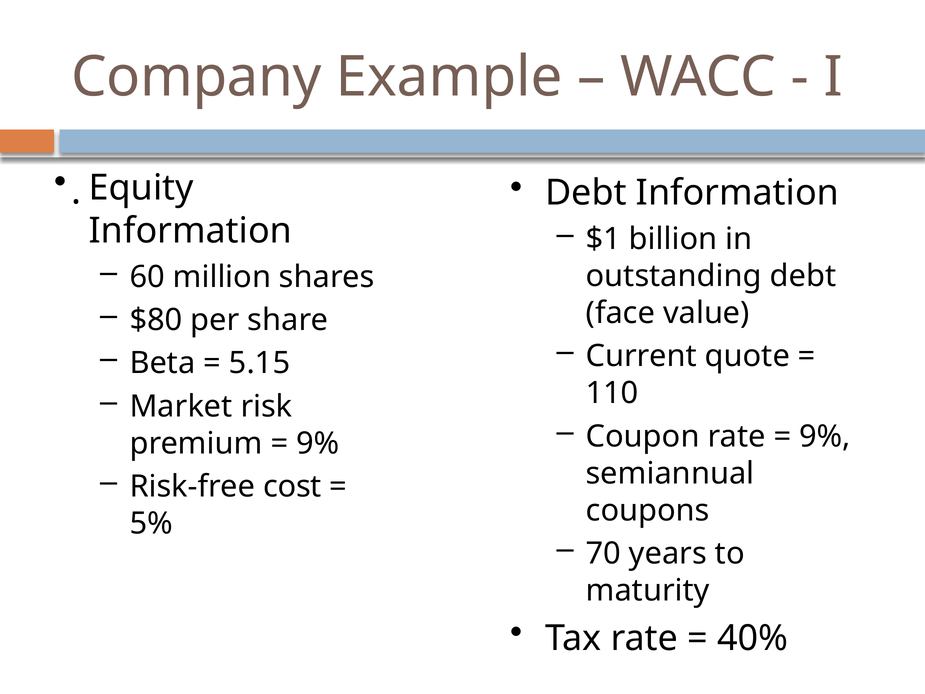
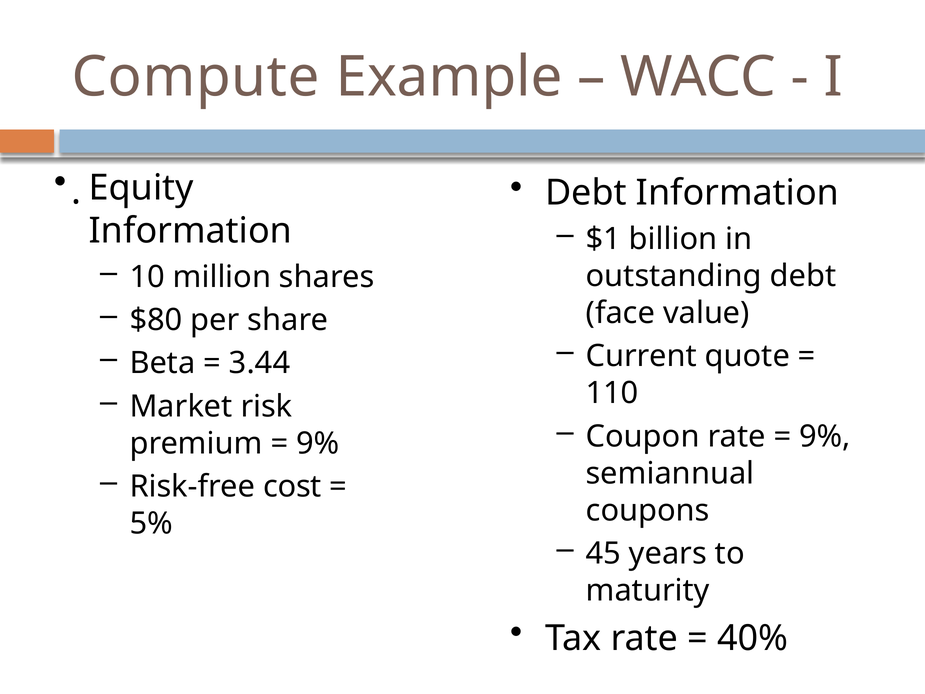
Company: Company -> Compute (196, 77)
60: 60 -> 10 (147, 277)
5.15: 5.15 -> 3.44 (260, 363)
70: 70 -> 45 (603, 553)
